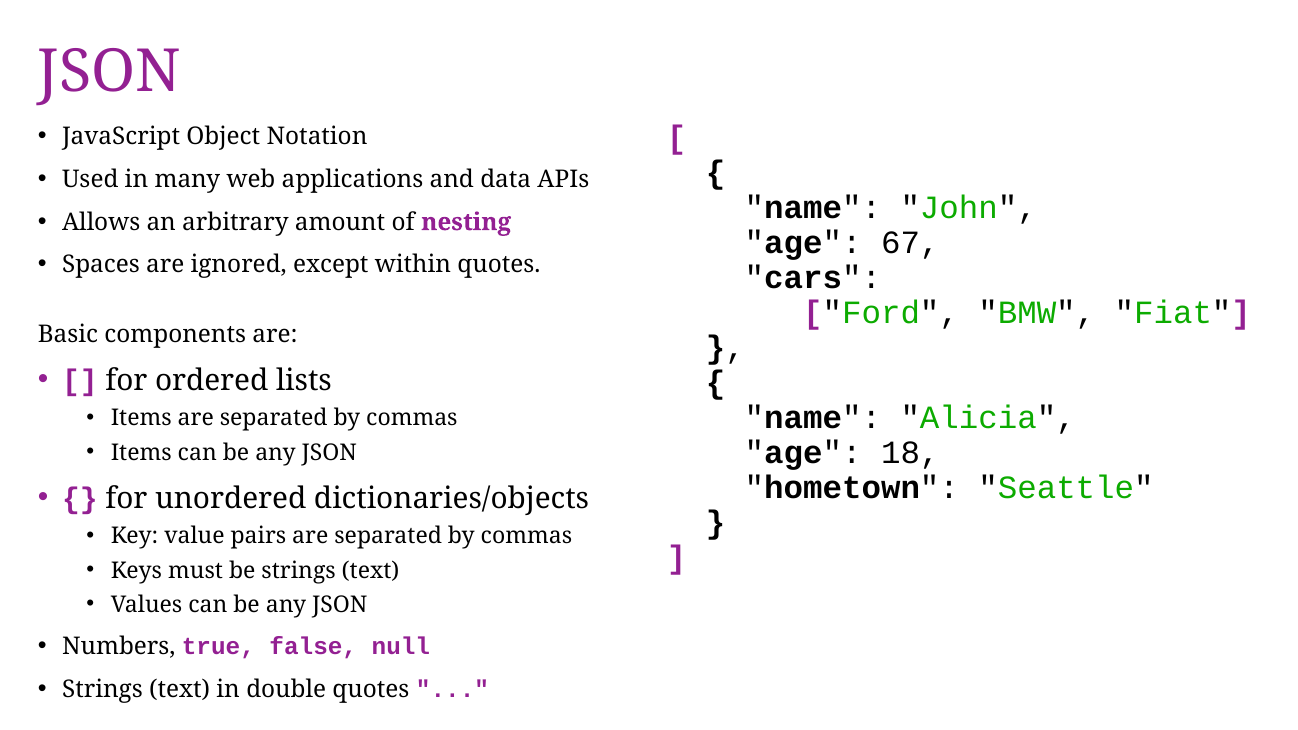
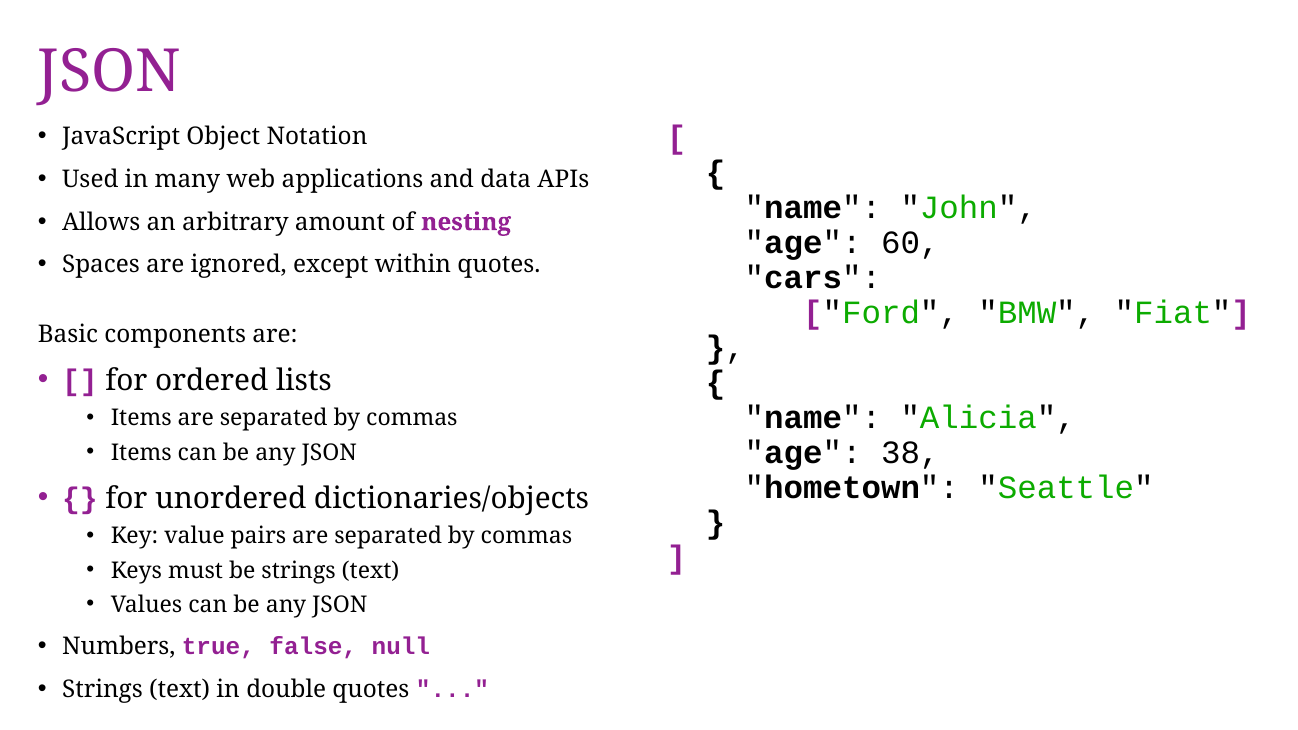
67: 67 -> 60 (910, 243)
18: 18 -> 38 (910, 453)
